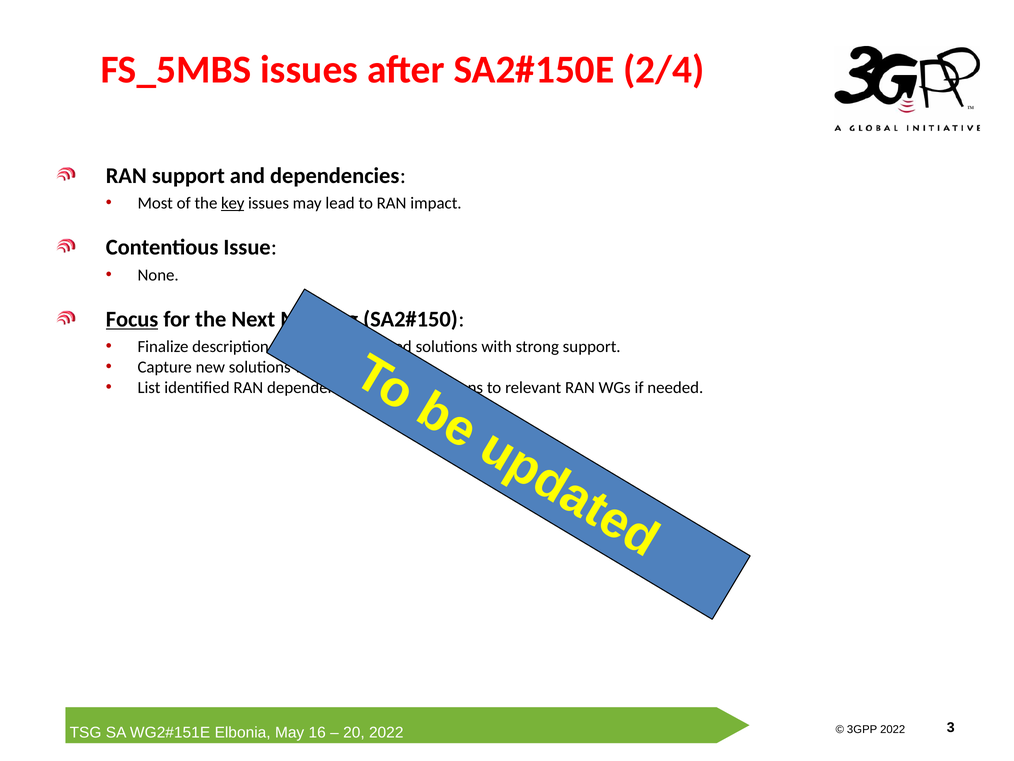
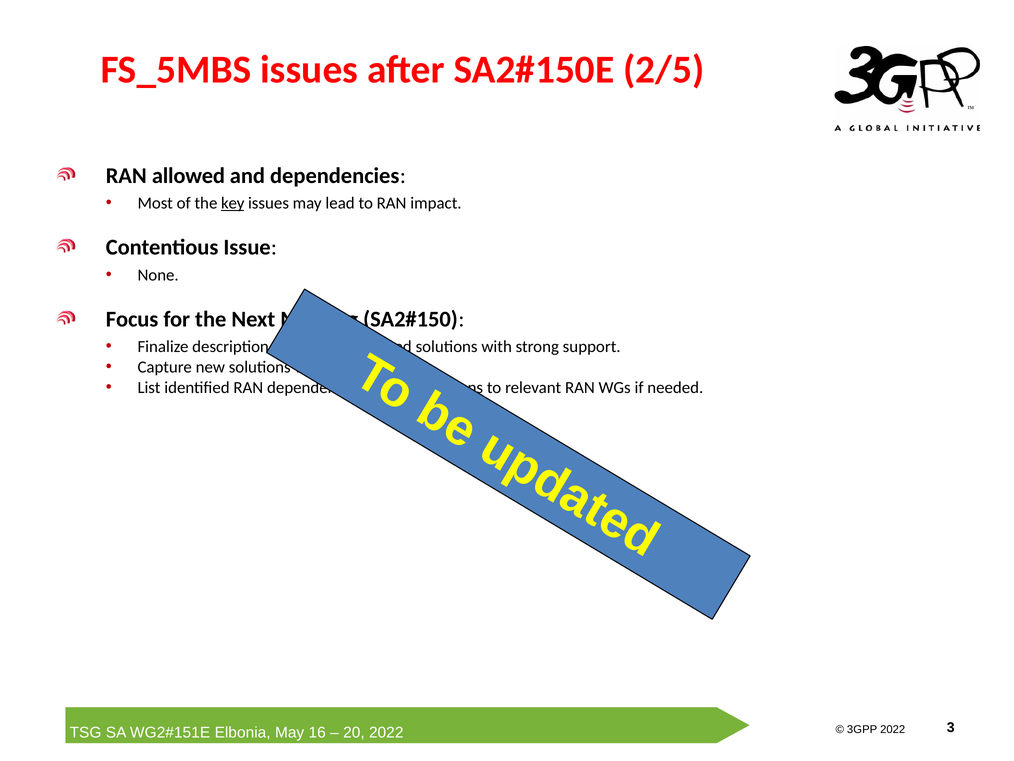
2/4: 2/4 -> 2/5 (664, 69)
RAN support: support -> allowed (188, 175)
Focus underline: present -> none (132, 319)
